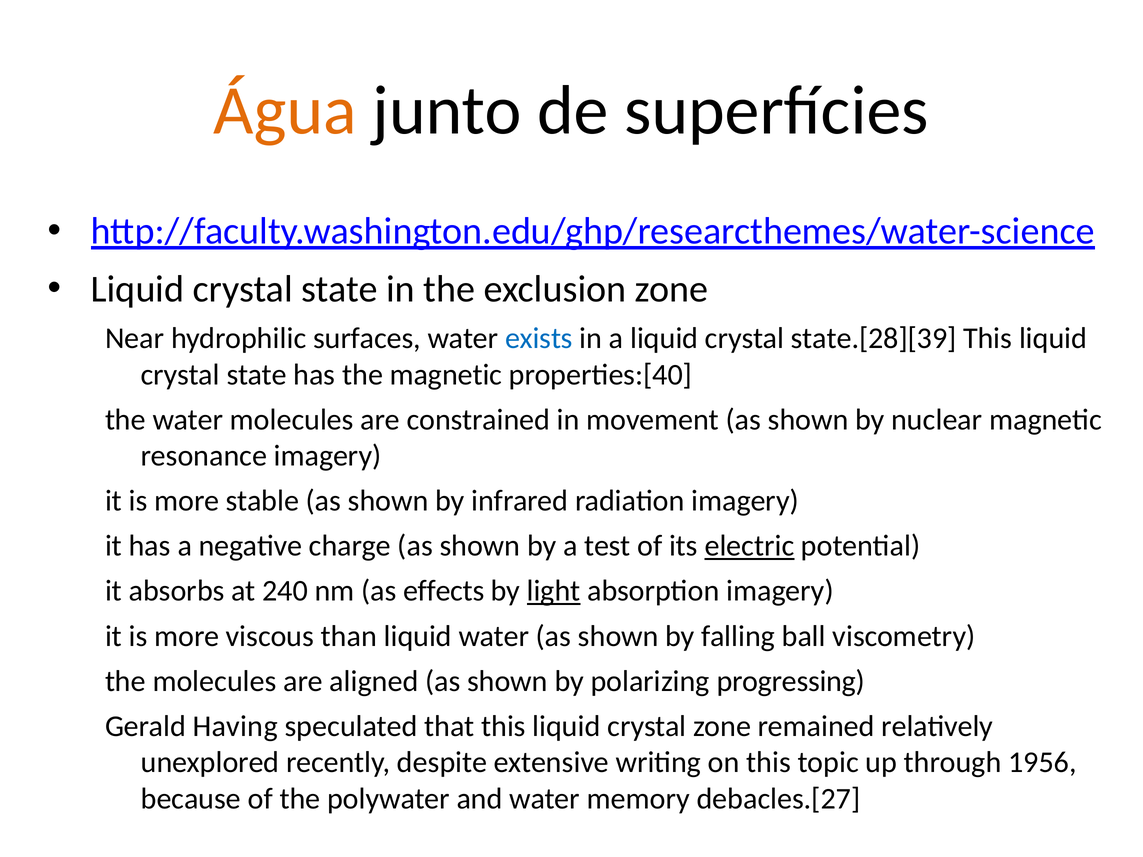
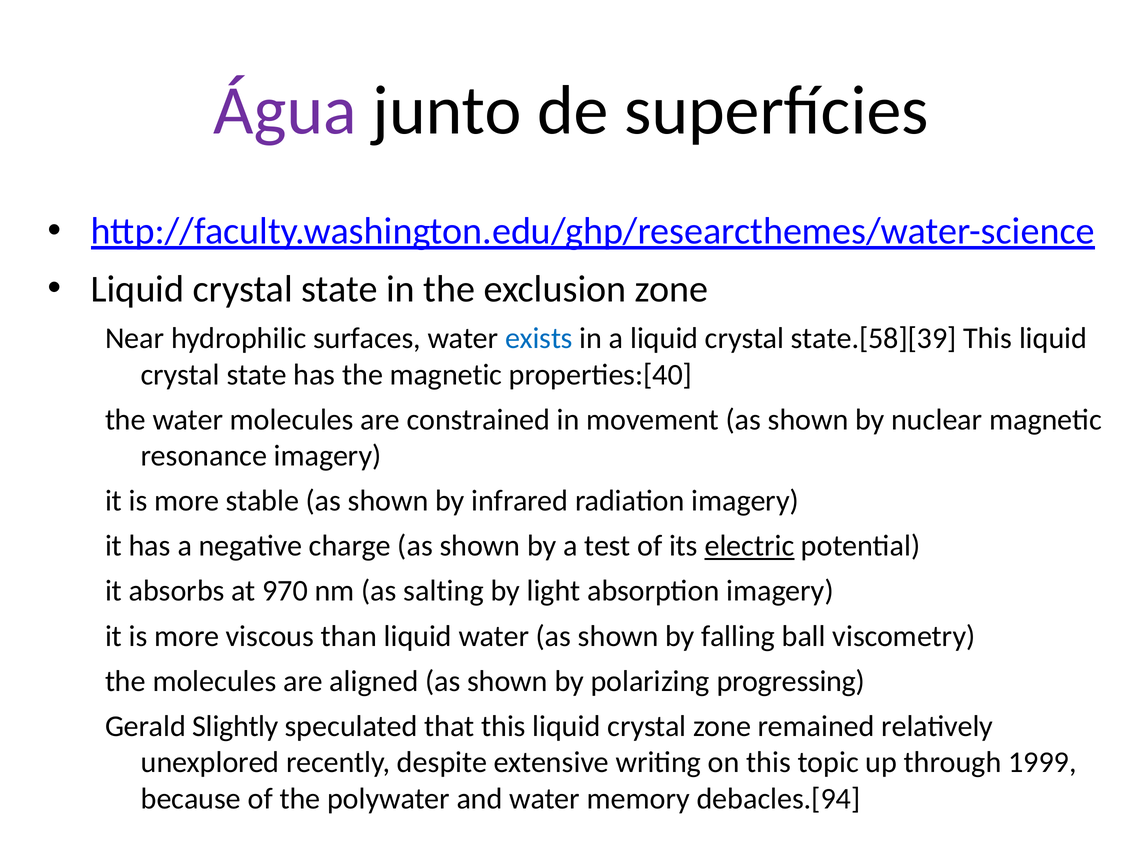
Água colour: orange -> purple (285, 111)
state.[28][39: state.[28][39 -> state.[58][39 (874, 338)
240: 240 -> 970 (285, 591)
effects: effects -> salting (444, 591)
light underline: present -> none (554, 591)
Having: Having -> Slightly (235, 726)
1956: 1956 -> 1999 (1042, 763)
debacles.[27: debacles.[27 -> debacles.[94 (778, 799)
